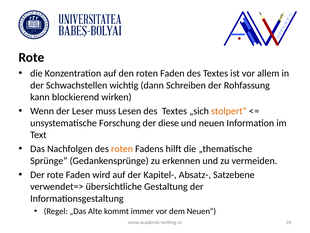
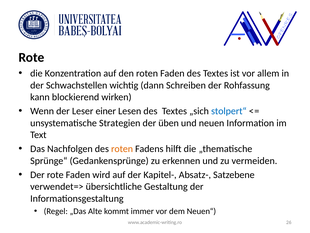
muss: muss -> einer (106, 111)
stolpert“ colour: orange -> blue (229, 111)
Forschung: Forschung -> Strategien (120, 123)
diese: diese -> üben (169, 123)
